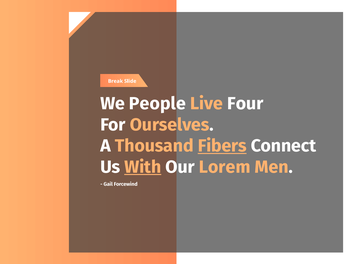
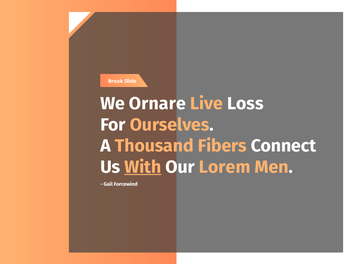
People: People -> Ornare (157, 104)
Four: Four -> Loss (245, 104)
Fibers underline: present -> none (222, 146)
